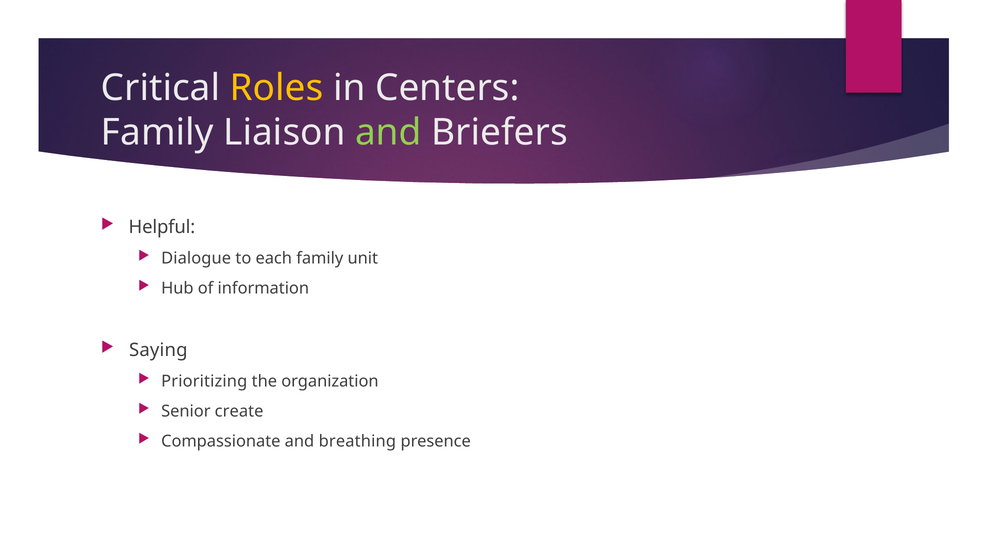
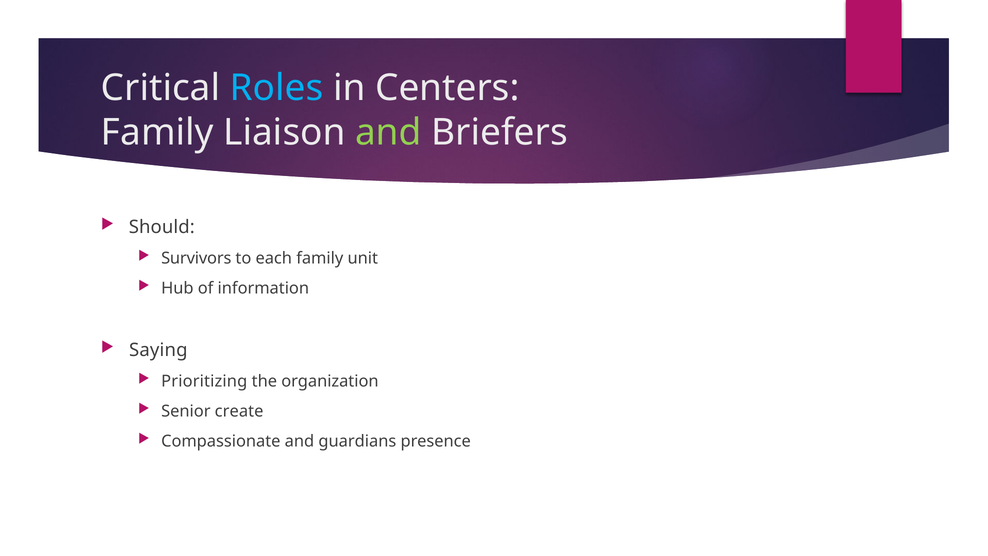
Roles colour: yellow -> light blue (277, 88)
Helpful: Helpful -> Should (162, 227)
Dialogue: Dialogue -> Survivors (196, 258)
breathing: breathing -> guardians (357, 441)
